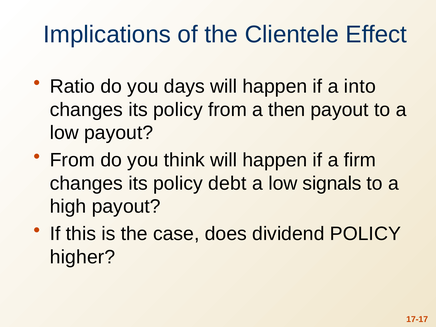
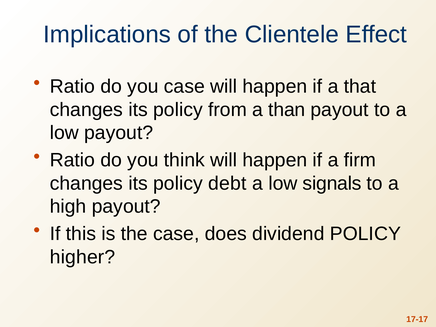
you days: days -> case (184, 86)
into: into -> that (360, 86)
then: then -> than (287, 110)
From: From -> Ratio (72, 160)
